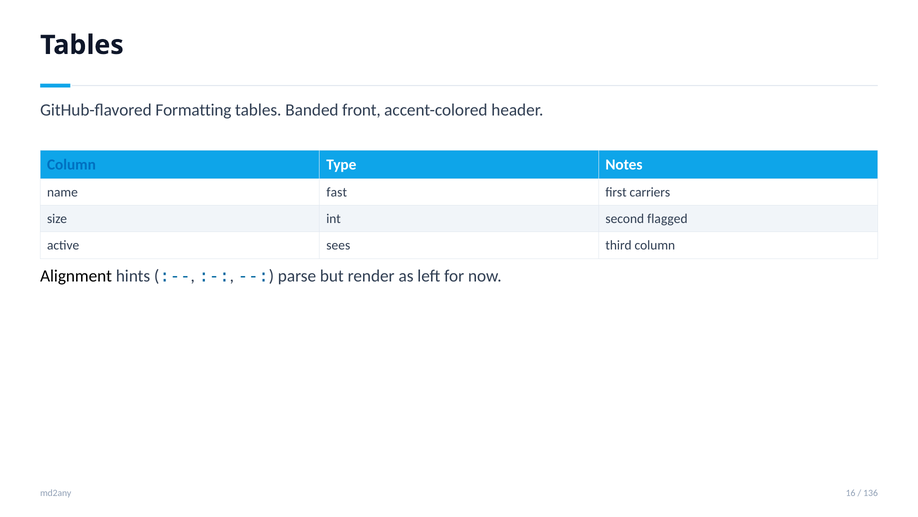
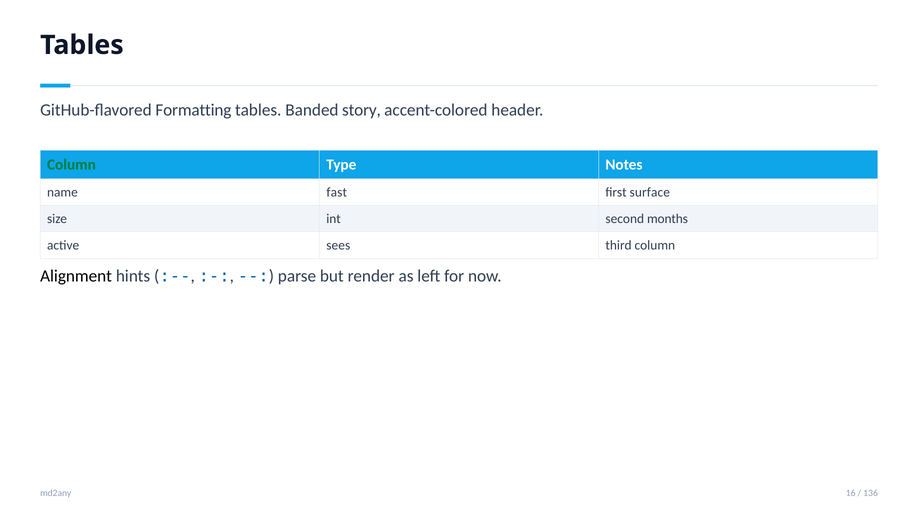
front: front -> story (361, 110)
Column colour: blue -> green (71, 164)
carriers: carriers -> surface (650, 192)
flagged: flagged -> months (667, 219)
